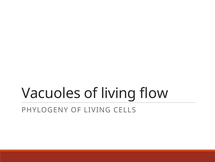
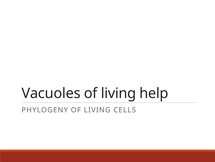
flow: flow -> help (154, 93)
